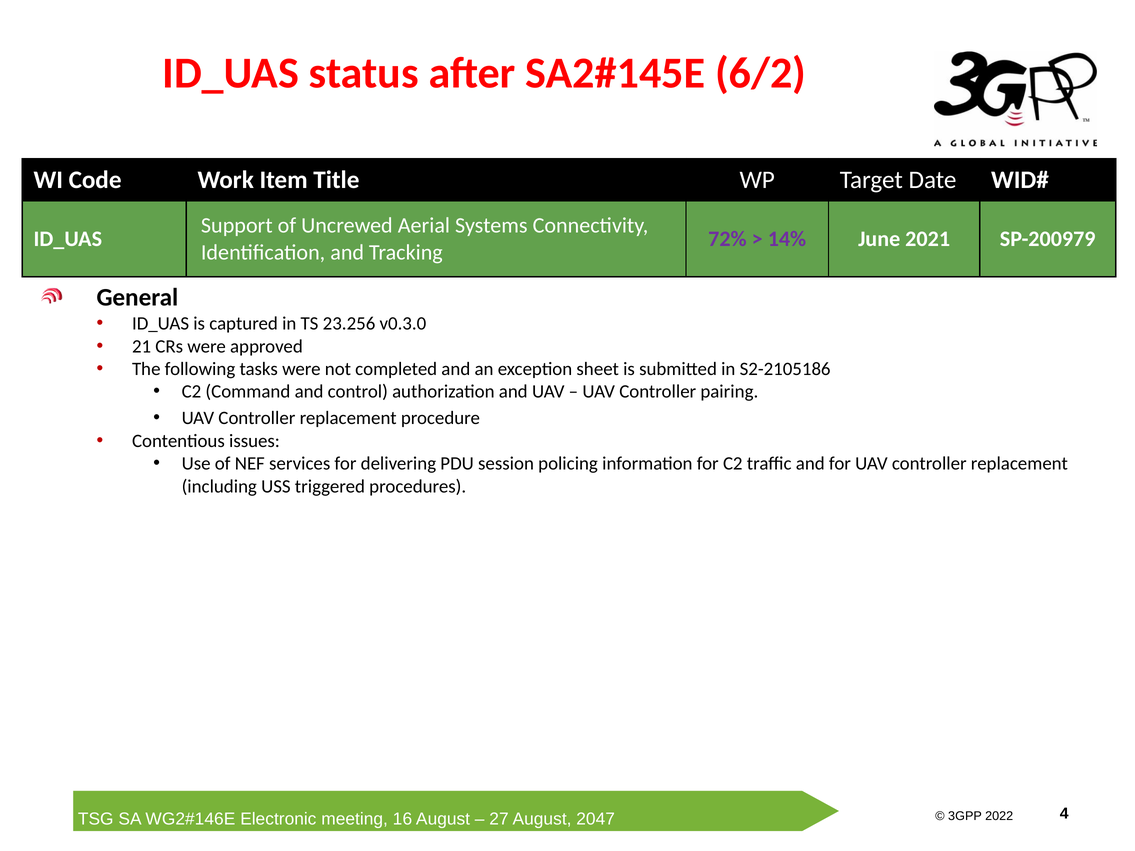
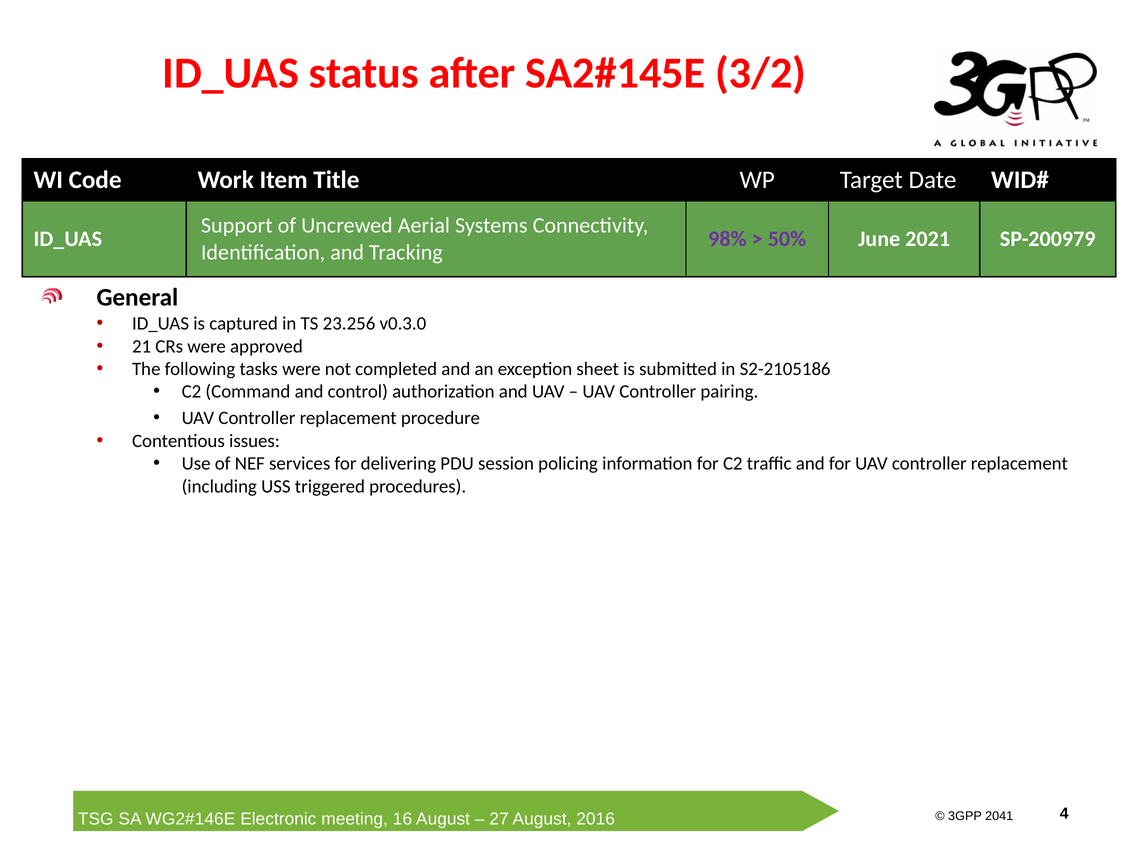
6/2: 6/2 -> 3/2 (761, 73)
72%: 72% -> 98% (727, 239)
14%: 14% -> 50% (787, 239)
2022: 2022 -> 2041 (999, 816)
2047: 2047 -> 2016 (596, 819)
